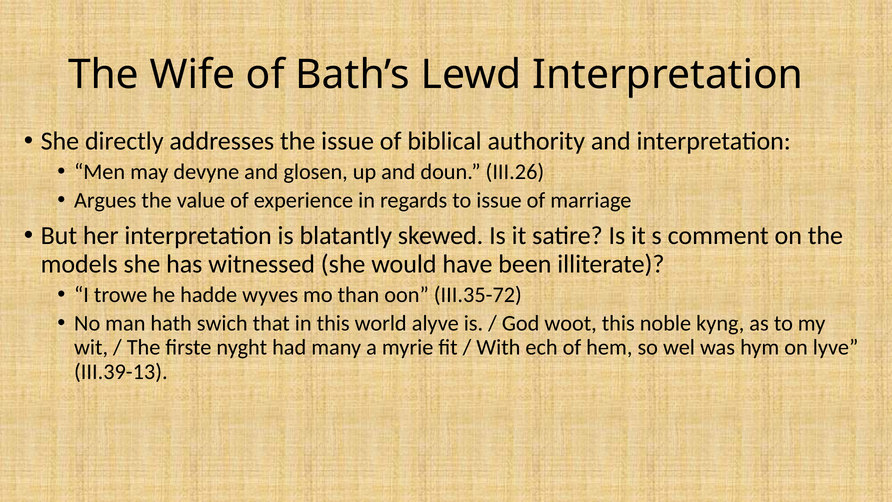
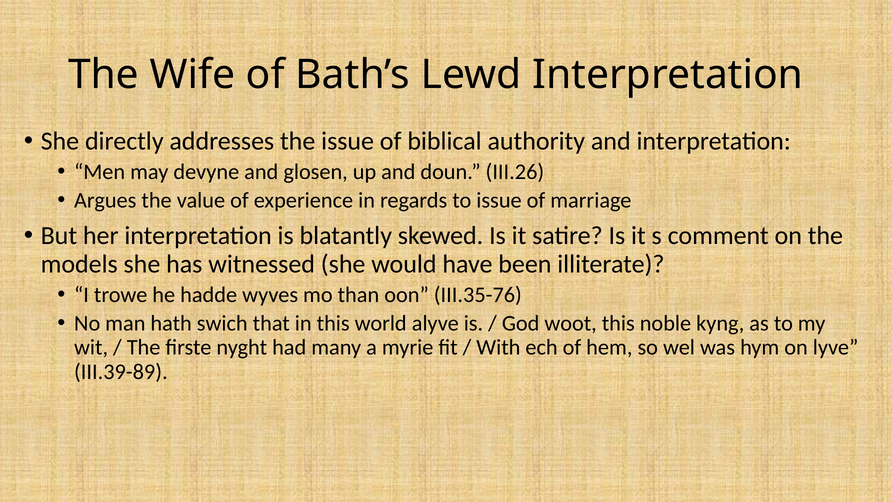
III.35-72: III.35-72 -> III.35-76 (478, 295)
III.39-13: III.39-13 -> III.39-89 (121, 371)
